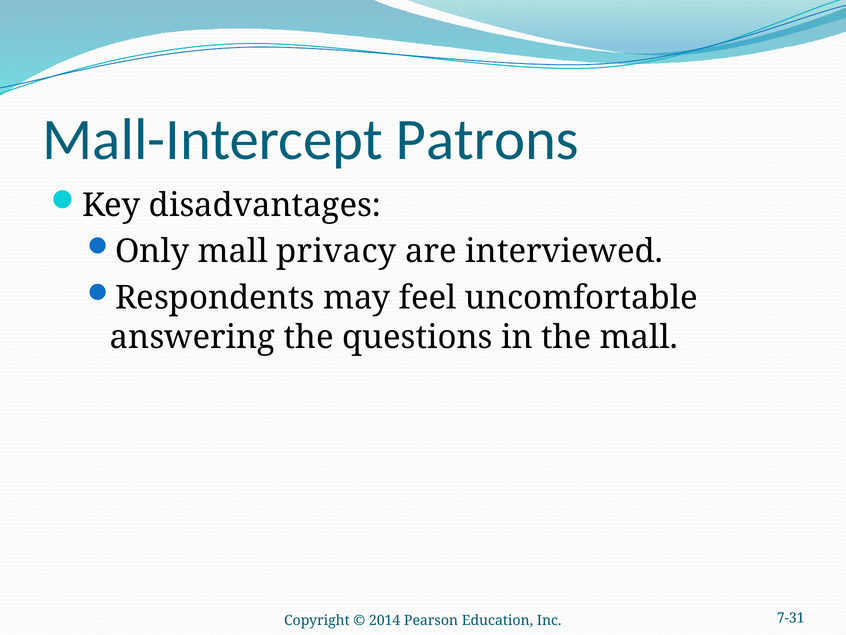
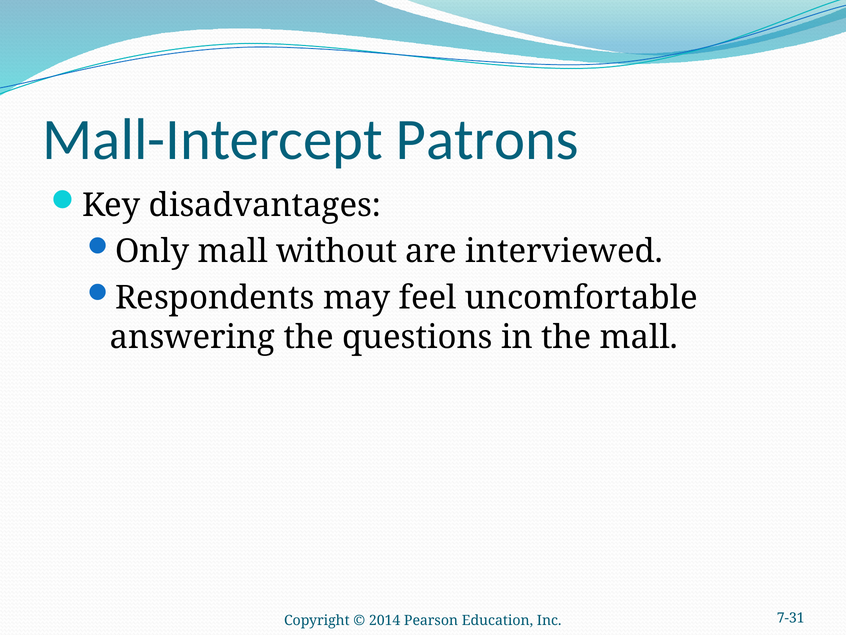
privacy: privacy -> without (337, 251)
